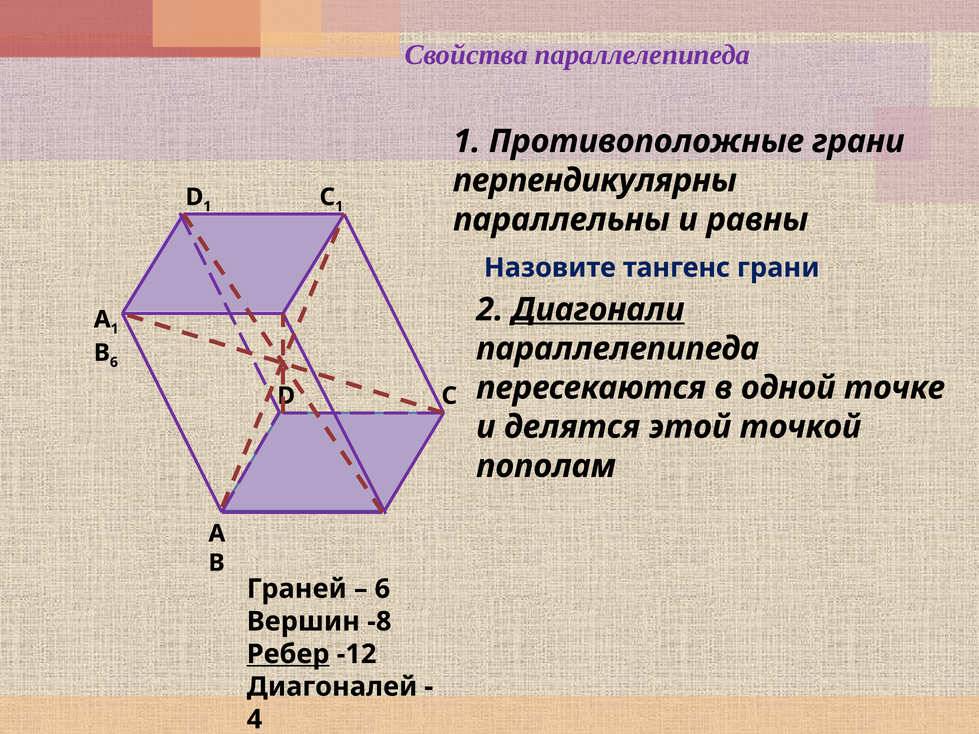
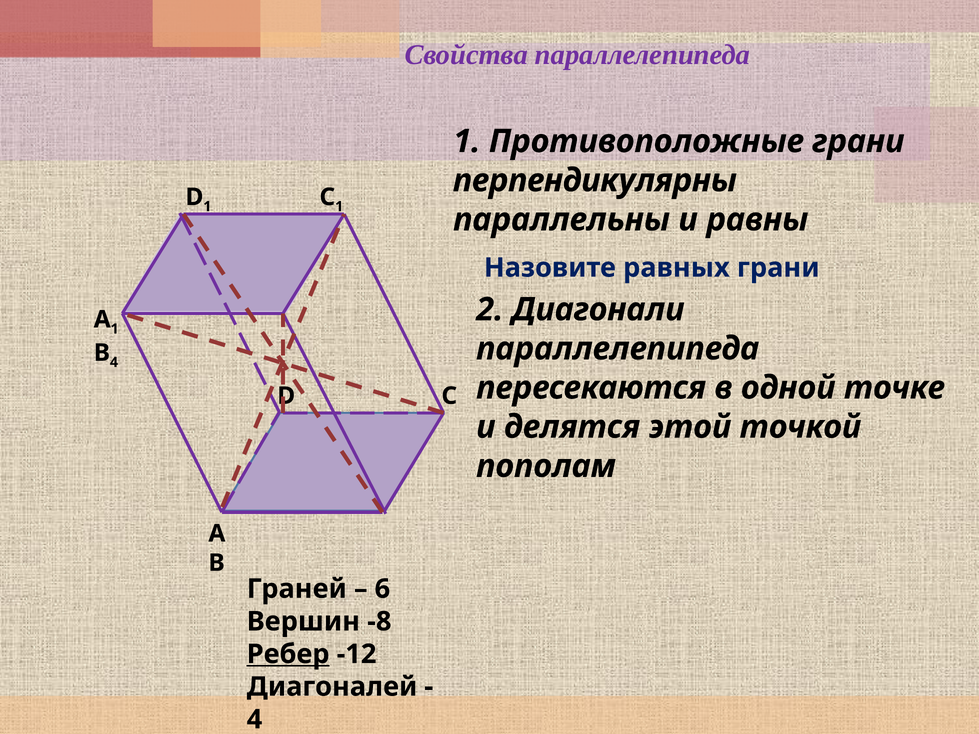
тангенс: тангенс -> равных (676, 268)
Диагонали underline: present -> none (598, 310)
В 6: 6 -> 4 (114, 362)
